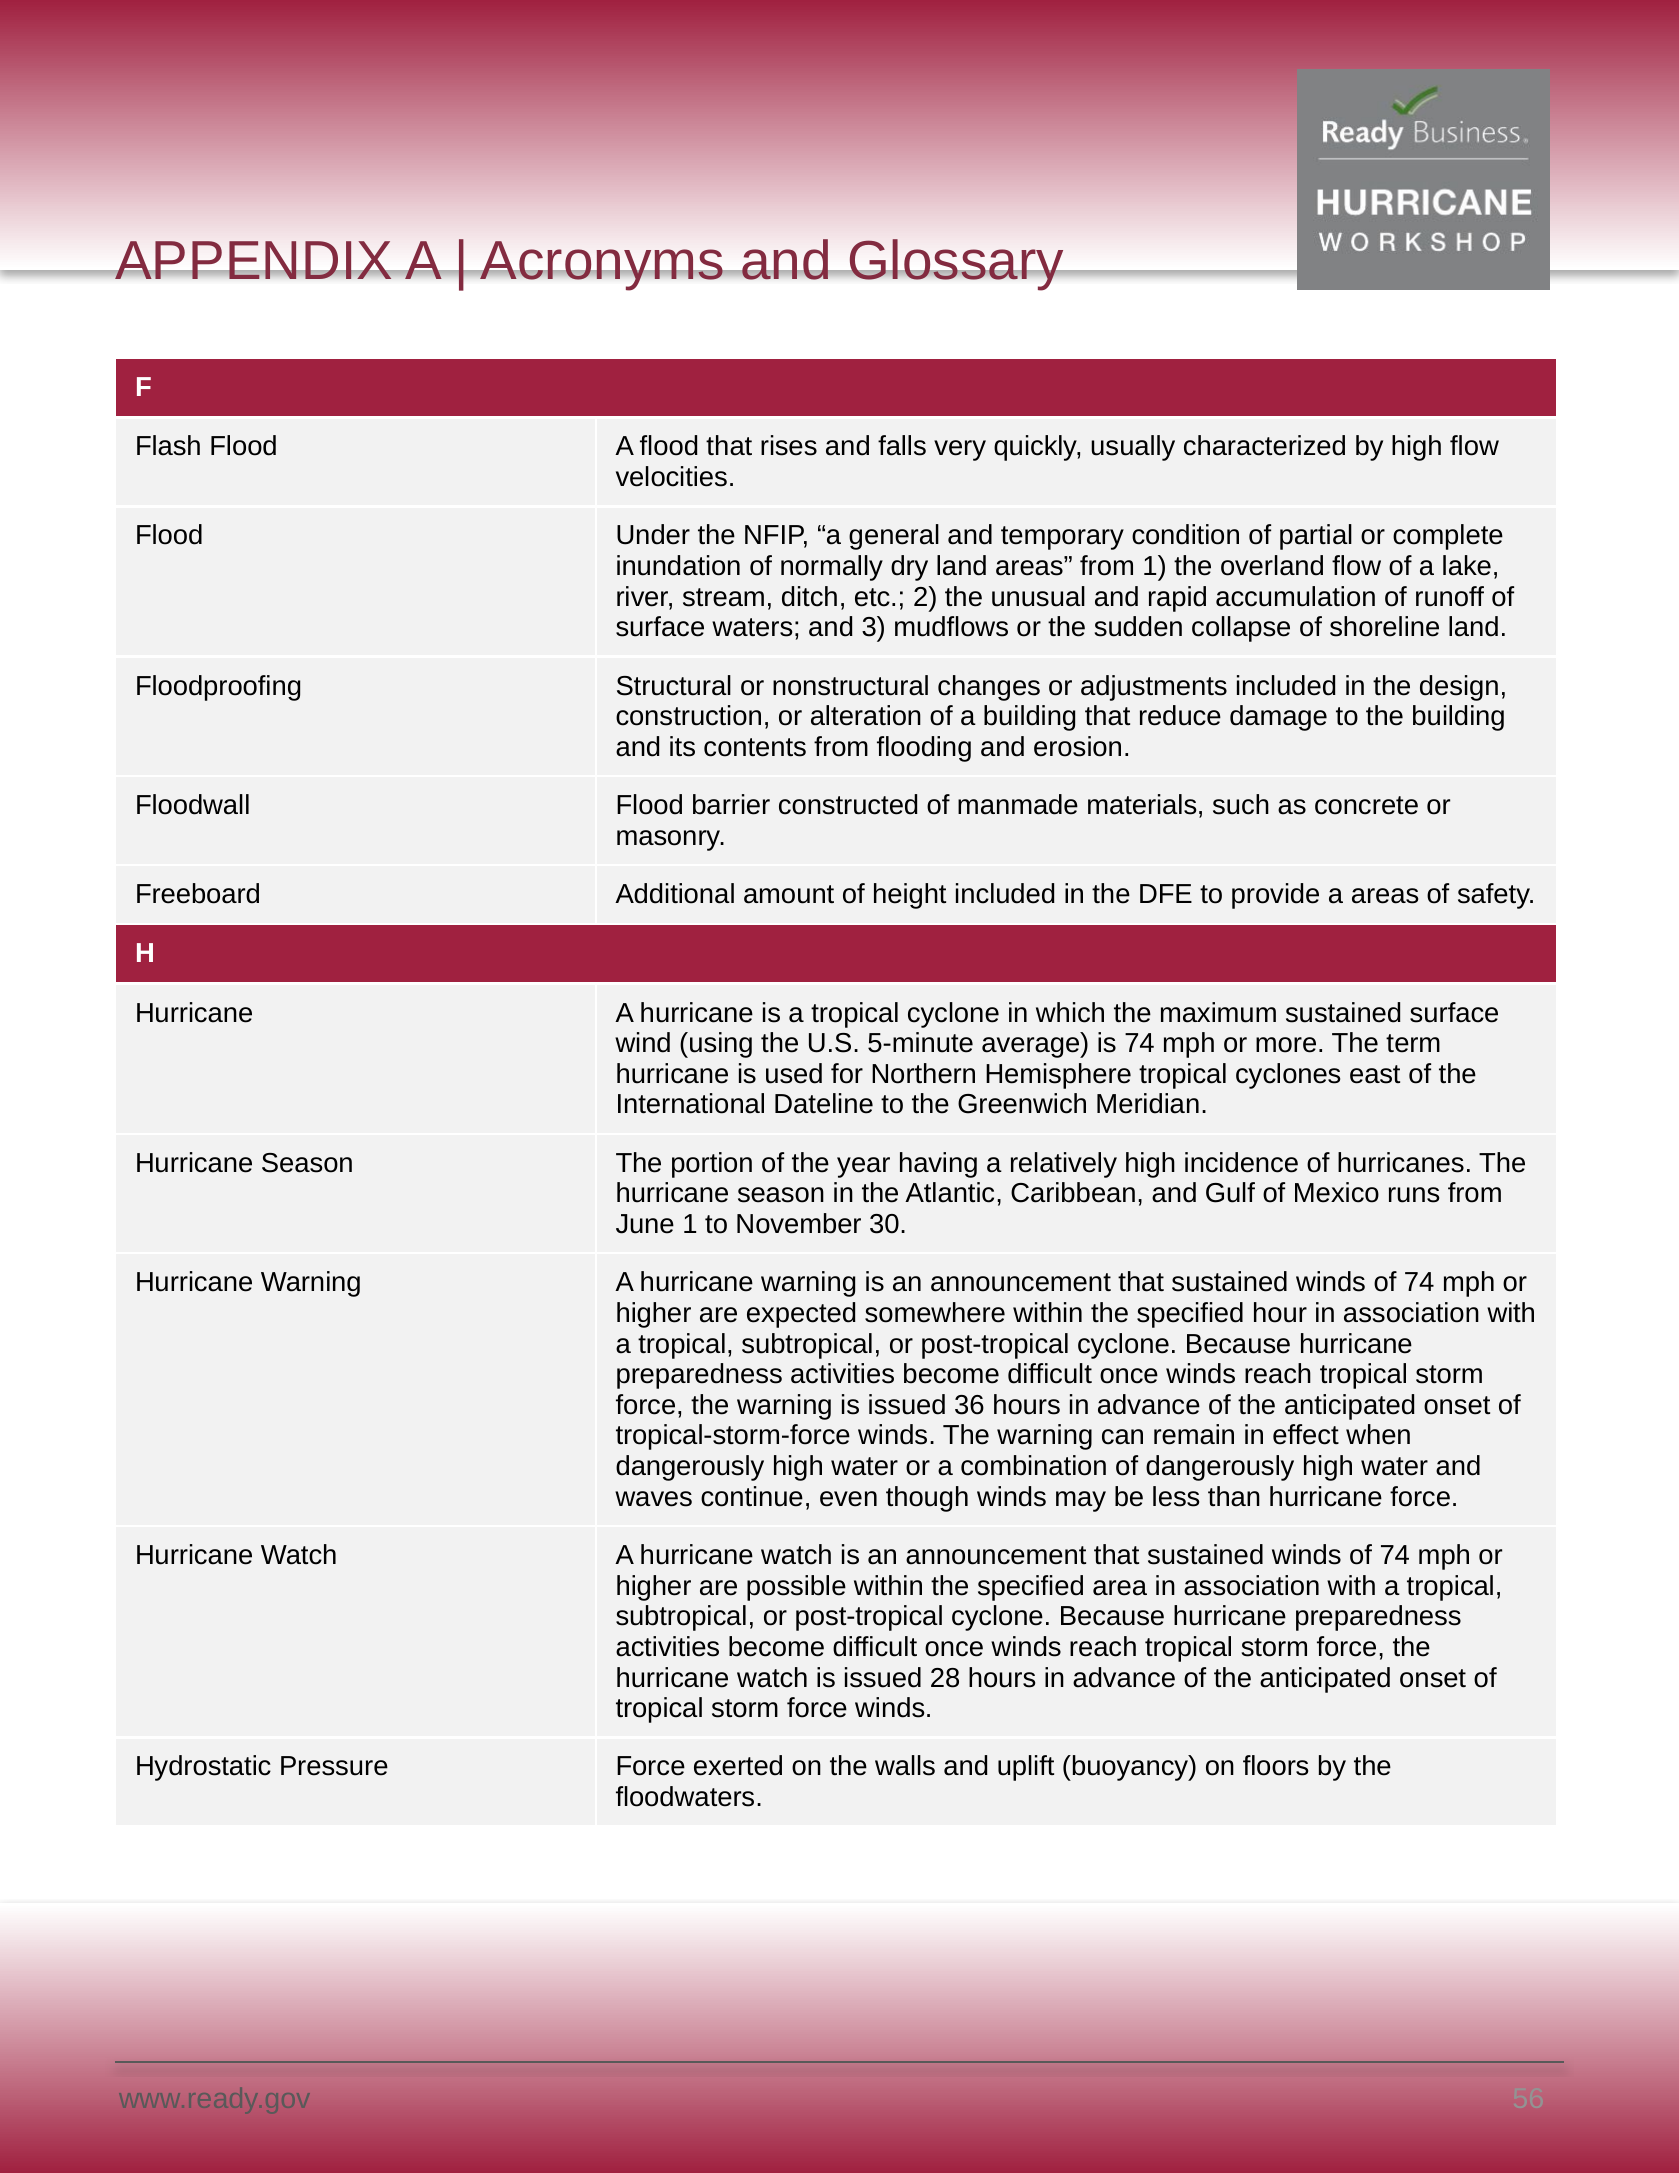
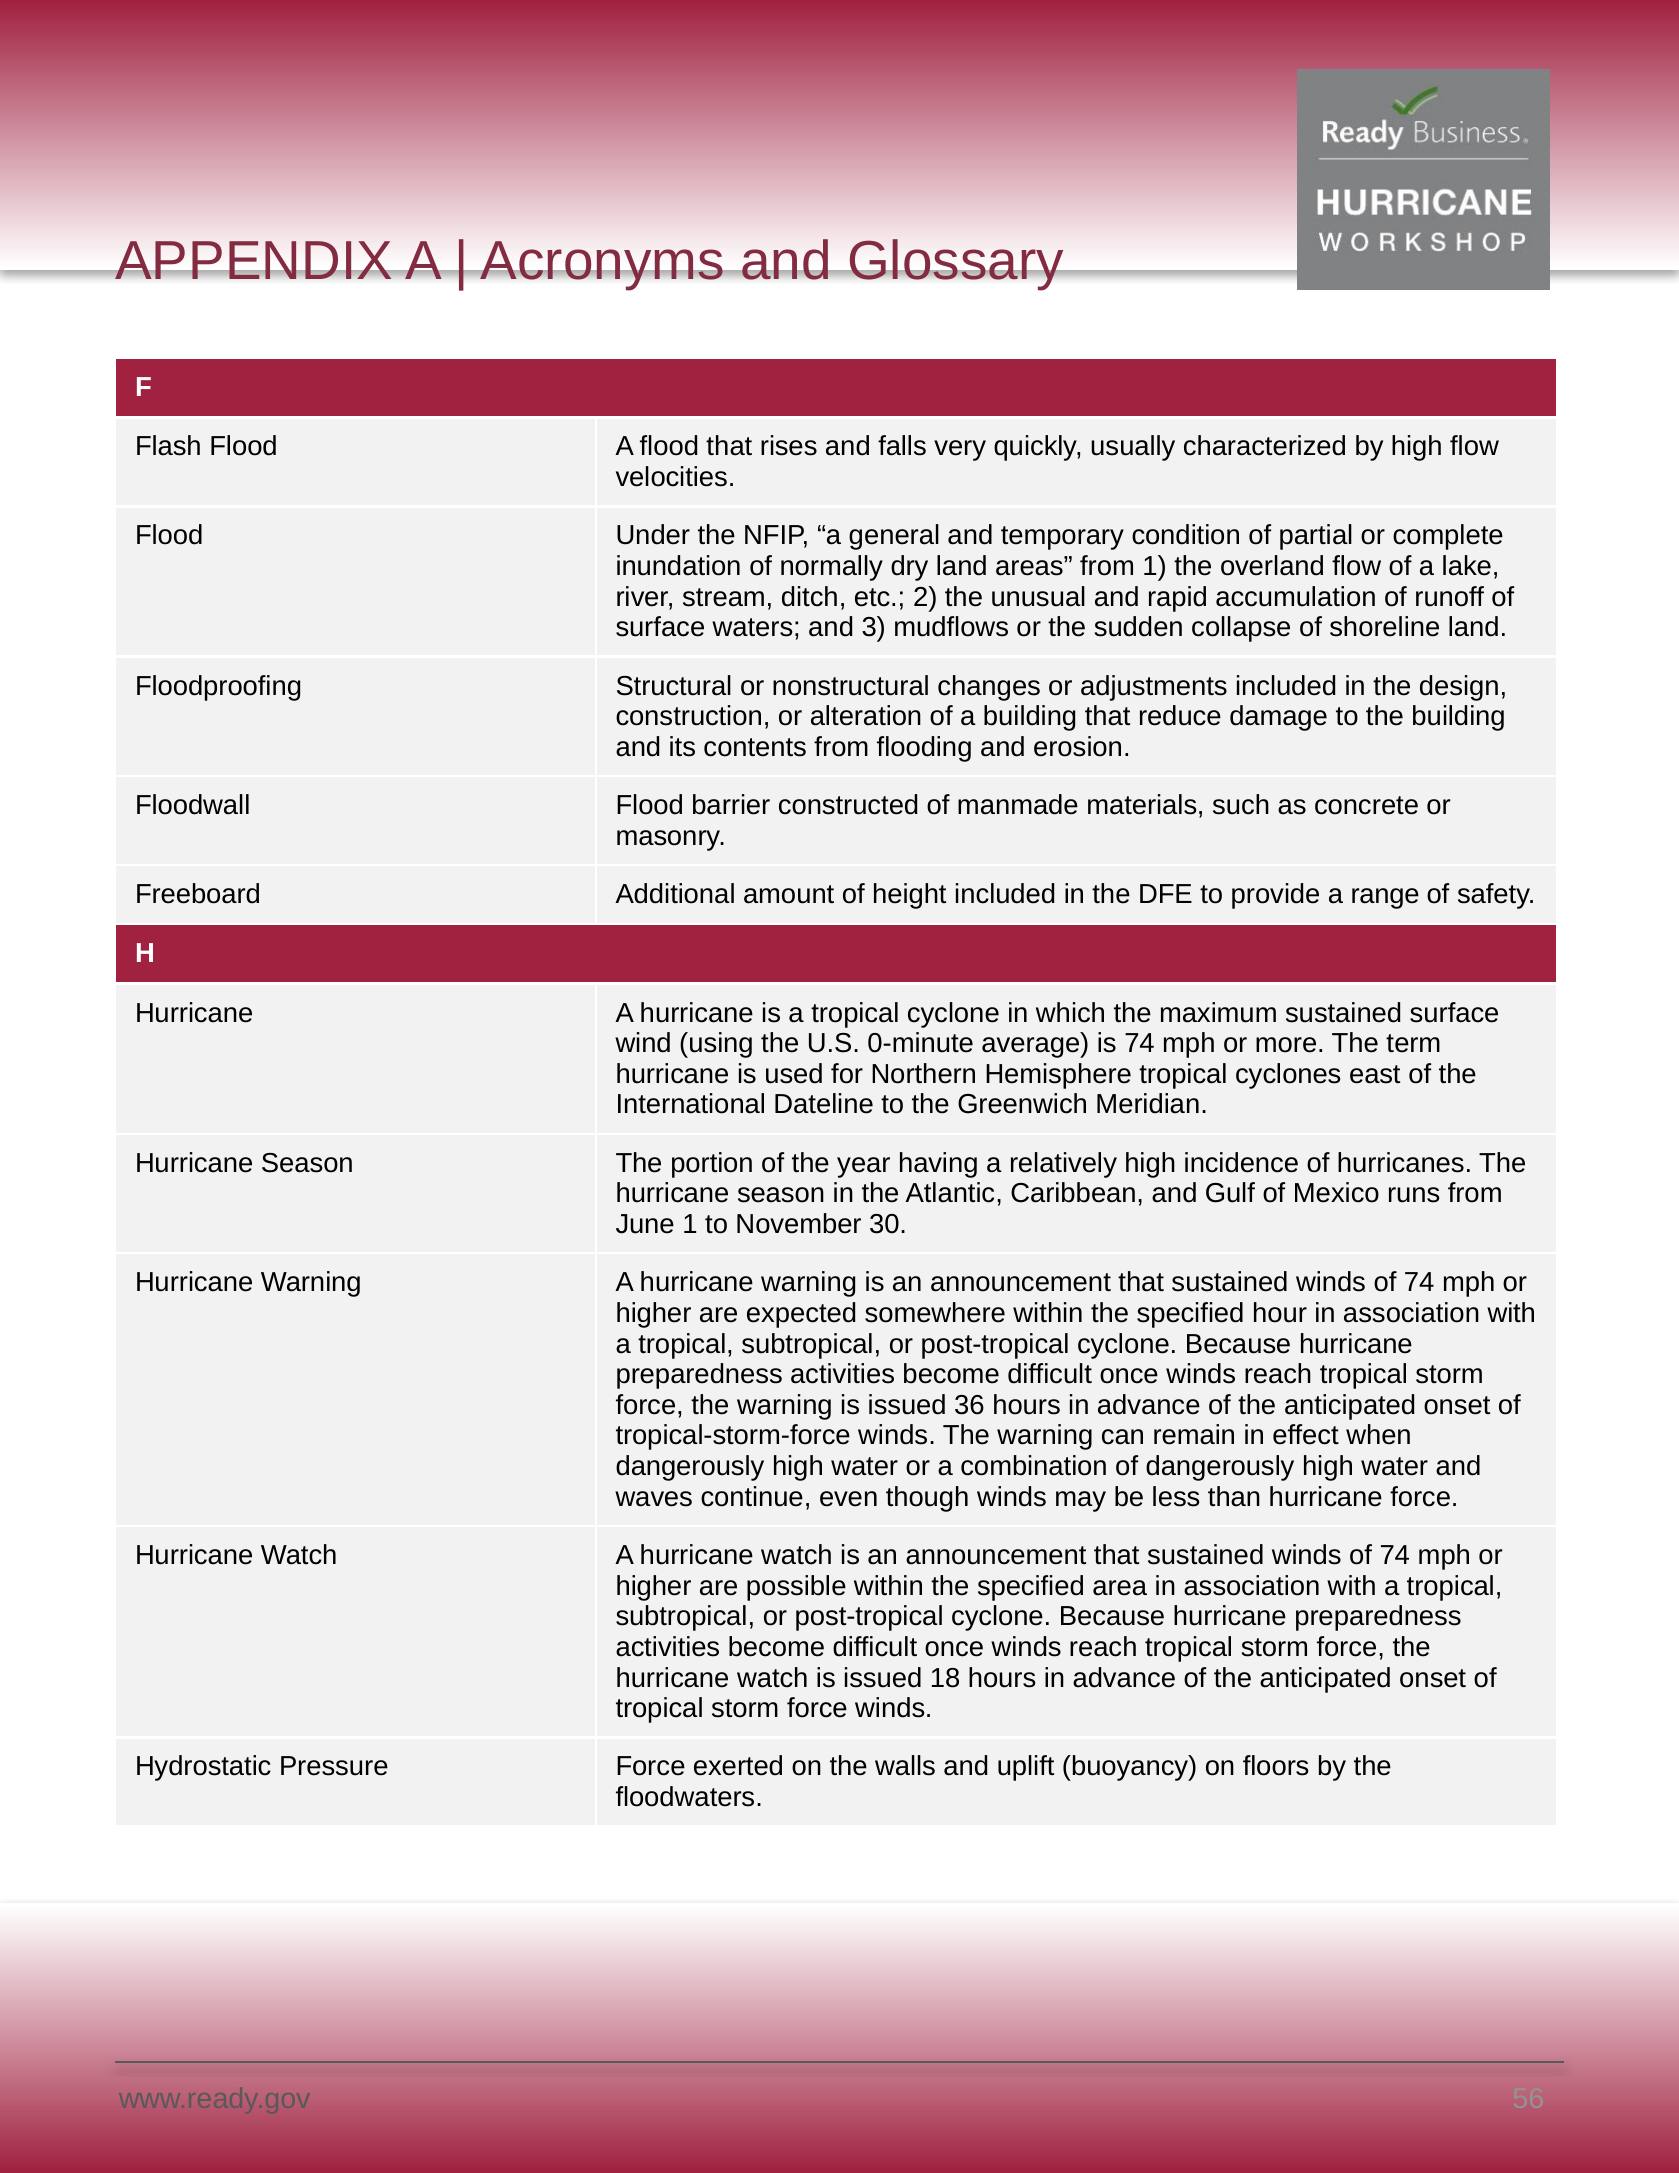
a areas: areas -> range (1385, 894)
5-minute: 5-minute -> 0-minute (921, 1044)
28: 28 -> 18 (945, 1678)
